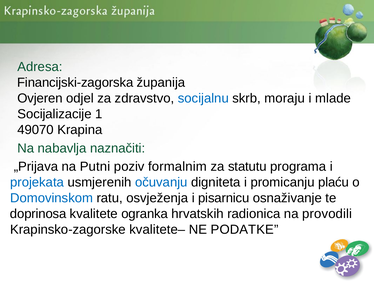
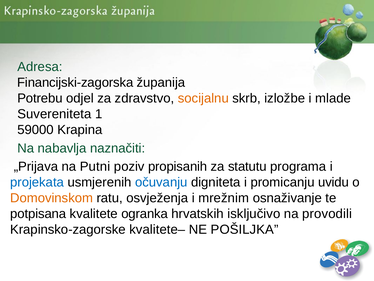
Ovjeren: Ovjeren -> Potrebu (40, 98)
socijalnu colour: blue -> orange (203, 98)
moraju: moraju -> izložbe (285, 98)
Socijalizacije: Socijalizacije -> Suvereniteta (54, 114)
49070: 49070 -> 59000 (36, 130)
formalnim: formalnim -> propisanih (178, 166)
plaću: plaću -> uvidu (333, 182)
Domovinskom colour: blue -> orange (52, 198)
pisarnicu: pisarnicu -> mrežnim (224, 198)
doprinosa: doprinosa -> potpisana (38, 214)
radionica: radionica -> isključivo (254, 214)
PODATKE: PODATKE -> POŠILJKA (245, 229)
